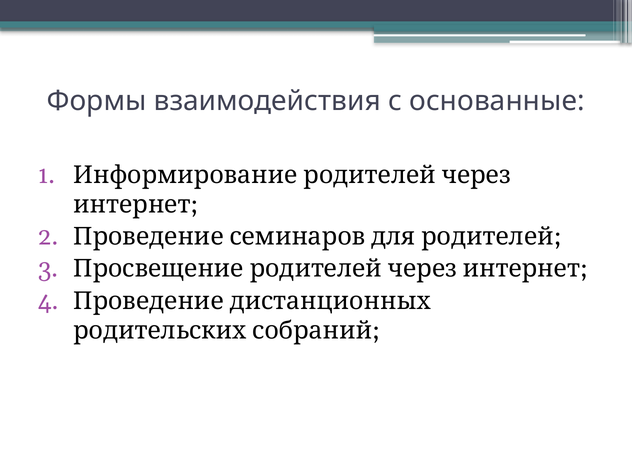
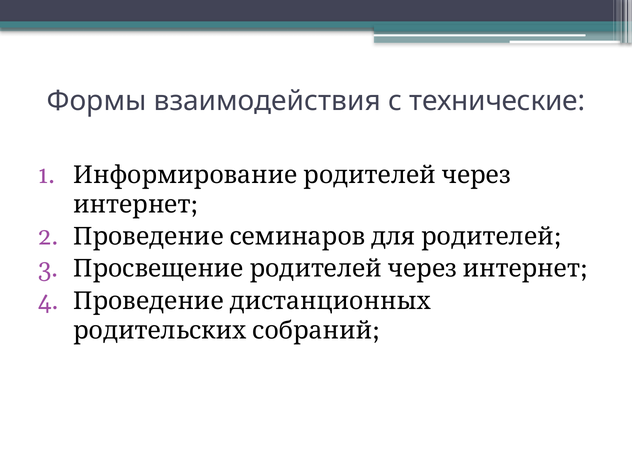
основанные: основанные -> технические (497, 101)
